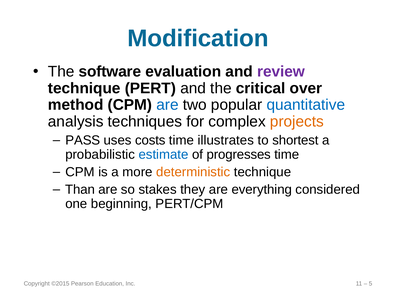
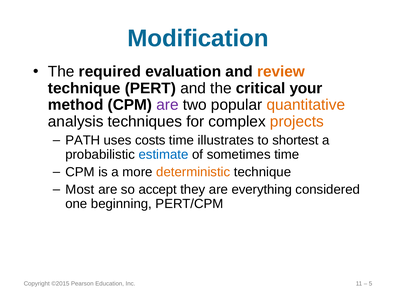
software: software -> required (110, 72)
review colour: purple -> orange (281, 72)
over: over -> your (306, 88)
are colour: blue -> purple (168, 105)
quantitative colour: blue -> orange (306, 105)
PASS: PASS -> PATH (83, 140)
progresses: progresses -> sometimes (239, 155)
Than: Than -> Most (80, 190)
stakes: stakes -> accept (158, 190)
